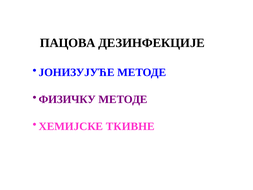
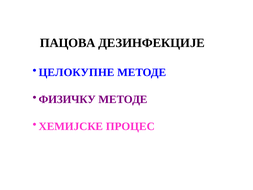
ЈОНИЗУЈУЋЕ: ЈОНИЗУЈУЋЕ -> ЦЕЛОКУПНЕ (77, 72)
ТКИВНЕ: ТКИВНЕ -> ПРОЦЕС (130, 126)
